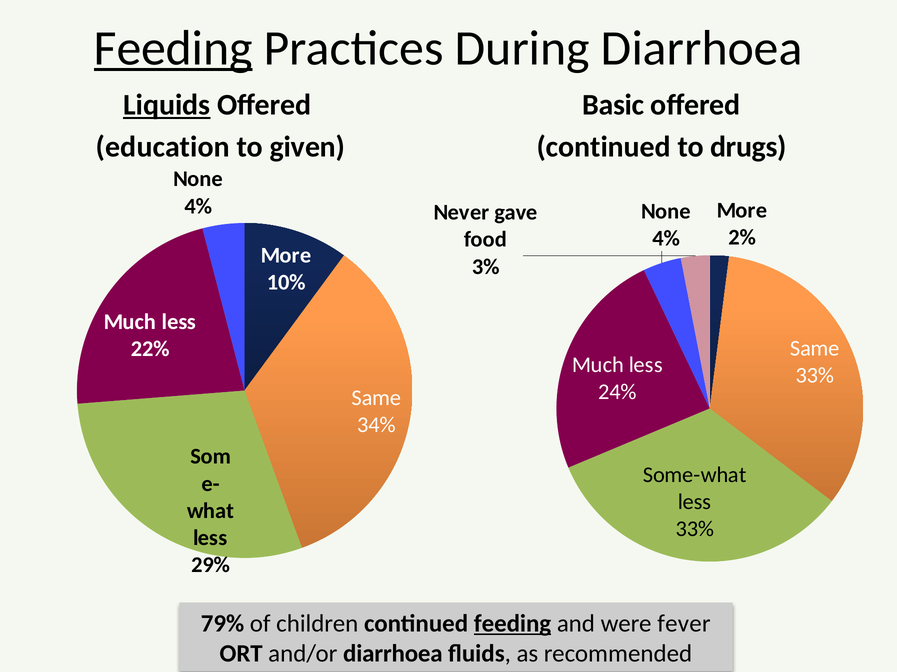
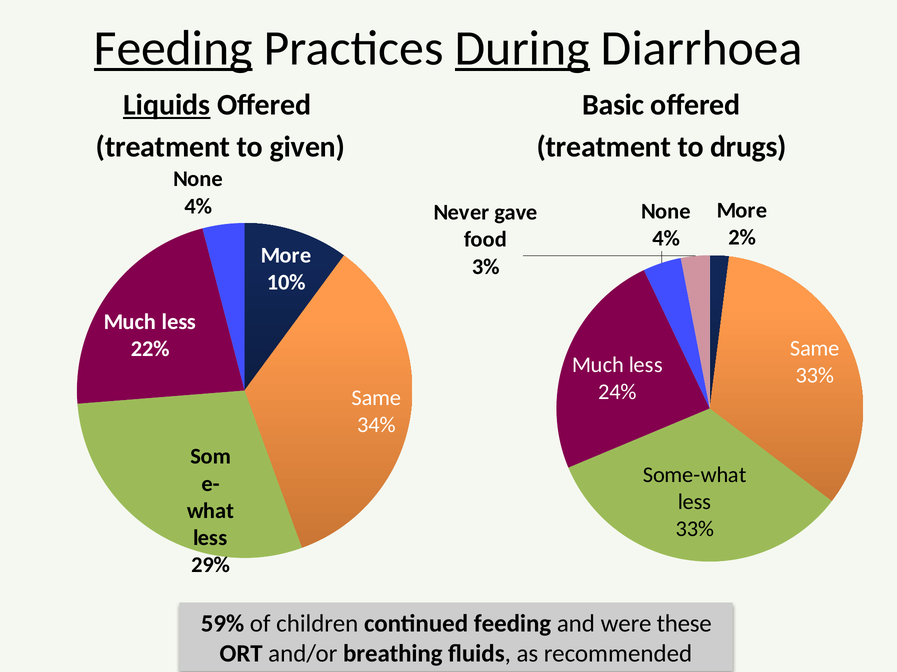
During underline: none -> present (522, 48)
education: education -> treatment (163, 147)
continued: continued -> treatment (604, 147)
79%: 79% -> 59% (222, 624)
feeding underline: present -> none (513, 624)
fever: fever -> these (684, 624)
and/or diarrhoea: diarrhoea -> breathing (393, 654)
